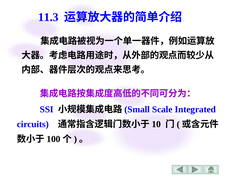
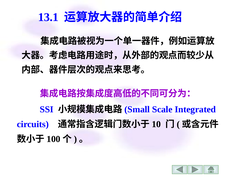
11.3: 11.3 -> 13.1 (48, 17)
